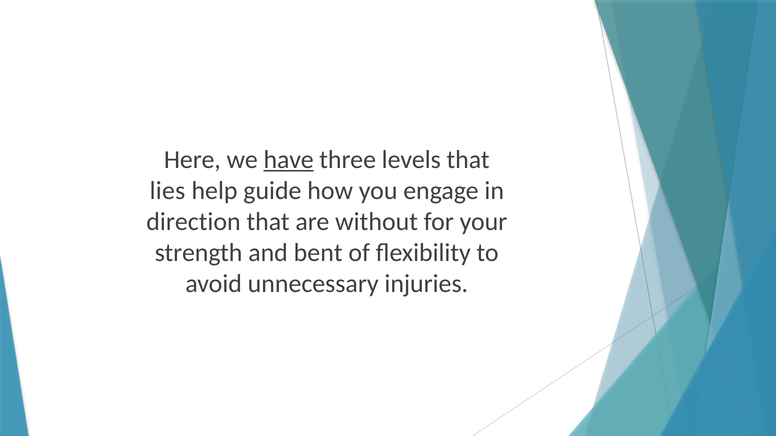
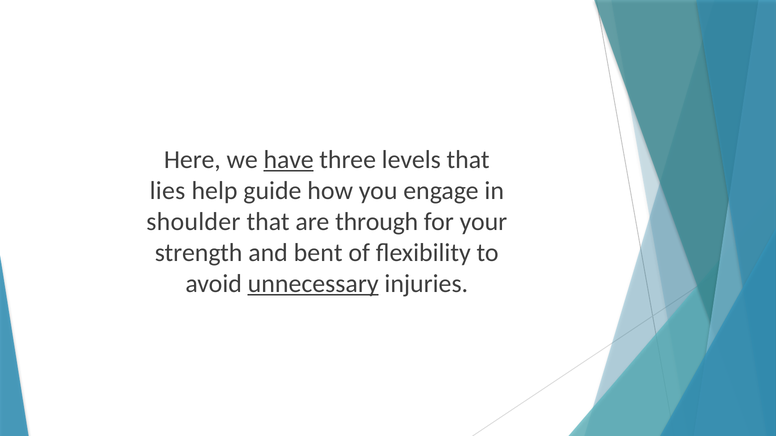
direction: direction -> shoulder (193, 222)
without: without -> through (377, 222)
unnecessary underline: none -> present (313, 284)
